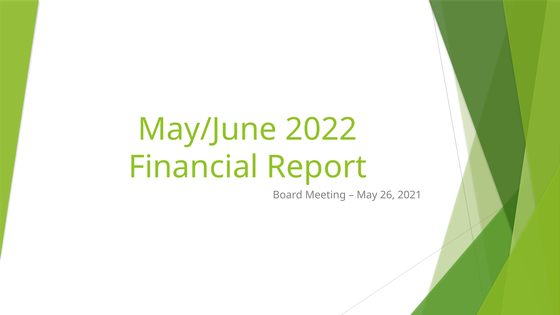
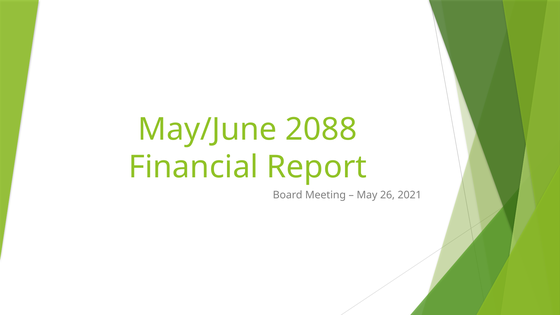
2022: 2022 -> 2088 (321, 129)
